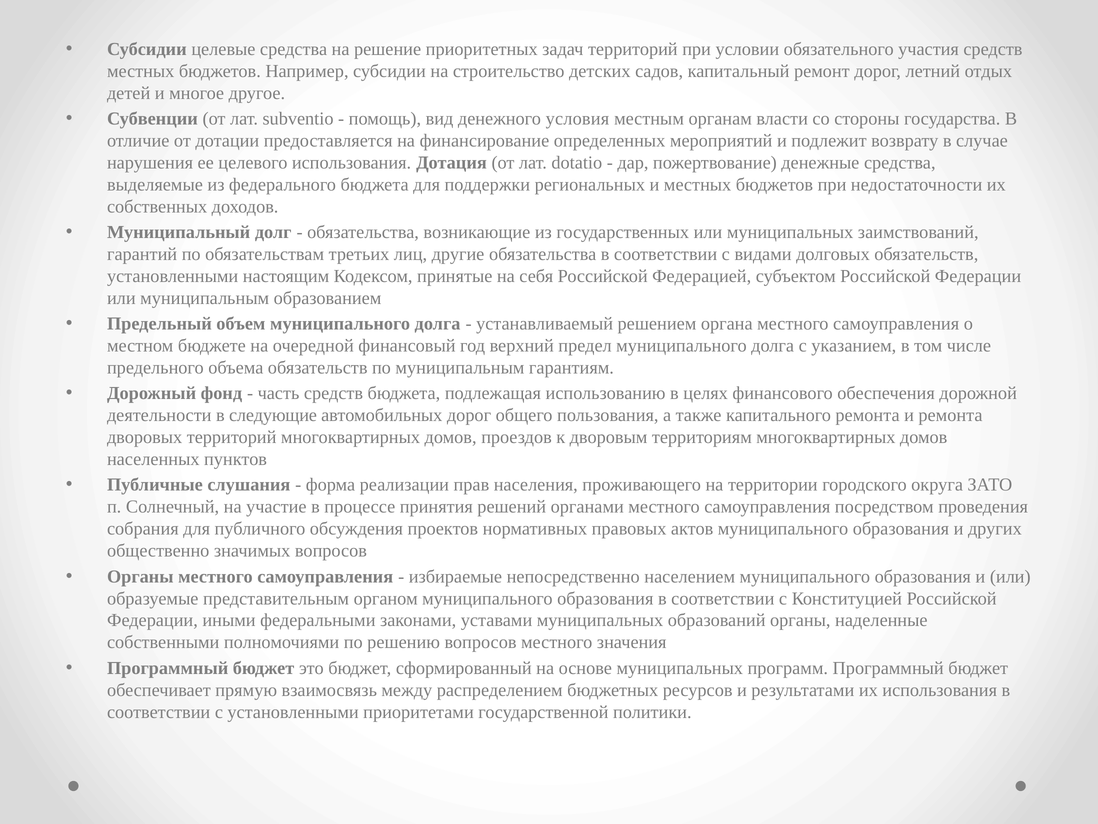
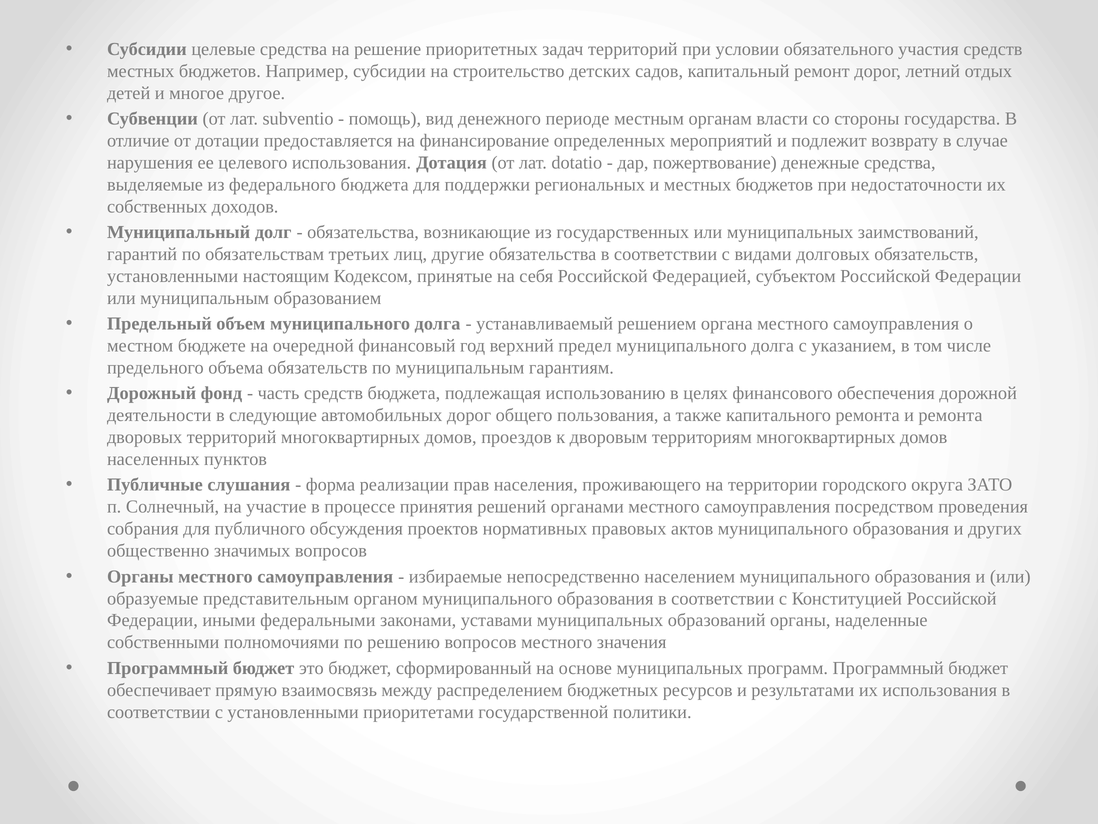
условия: условия -> периоде (577, 119)
